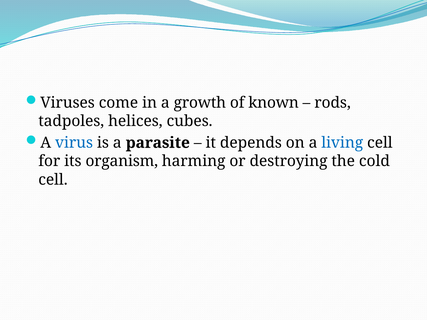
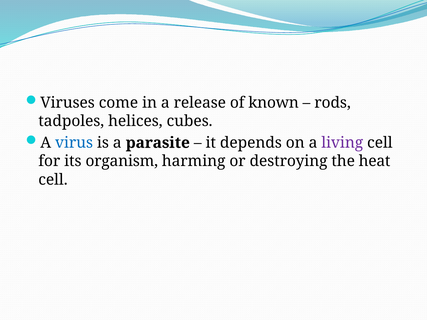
growth: growth -> release (200, 103)
living colour: blue -> purple (342, 143)
cold: cold -> heat (375, 161)
